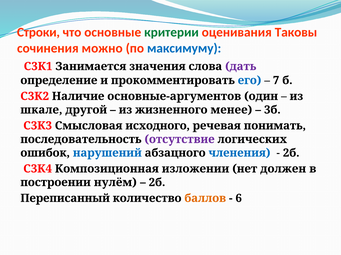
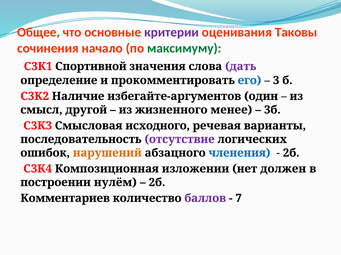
Строки: Строки -> Общее (38, 32)
критерии colour: green -> purple (171, 32)
можно: можно -> начало (102, 48)
максимуму colour: blue -> green (184, 48)
Занимается: Занимается -> Спортивной (91, 67)
7: 7 -> 3 (276, 81)
основные-аргументов: основные-аргументов -> избегайте-аргументов (174, 96)
шкале: шкале -> смысл (41, 110)
понимать: понимать -> варианты (275, 126)
нарушений colour: blue -> orange (107, 153)
Переписанный: Переписанный -> Комментариев (65, 199)
баллов colour: orange -> purple (205, 199)
6: 6 -> 7 (239, 199)
